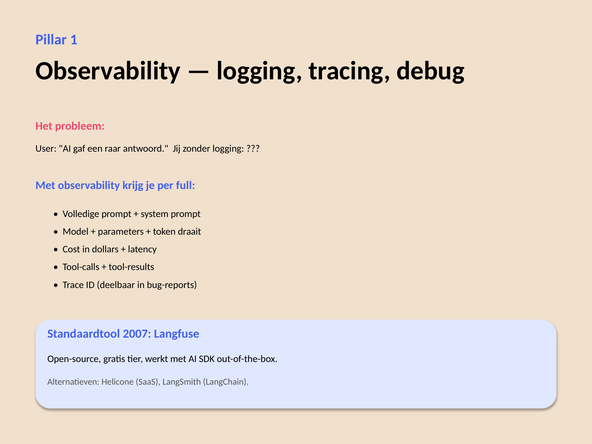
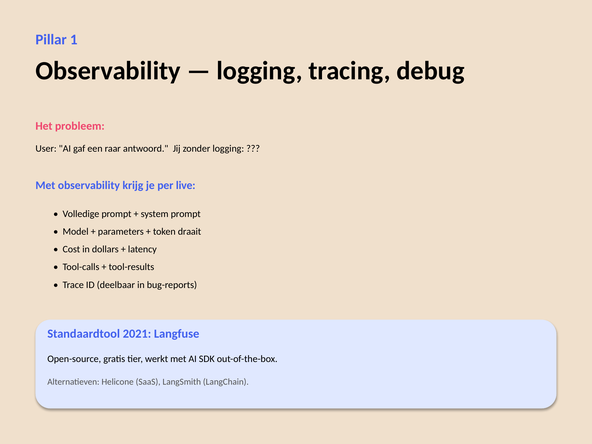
full: full -> live (186, 185)
2007: 2007 -> 2021 (137, 334)
